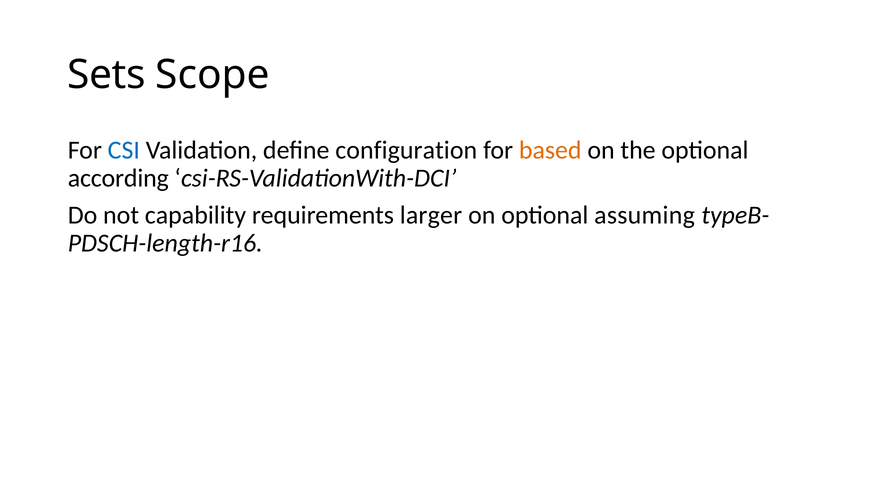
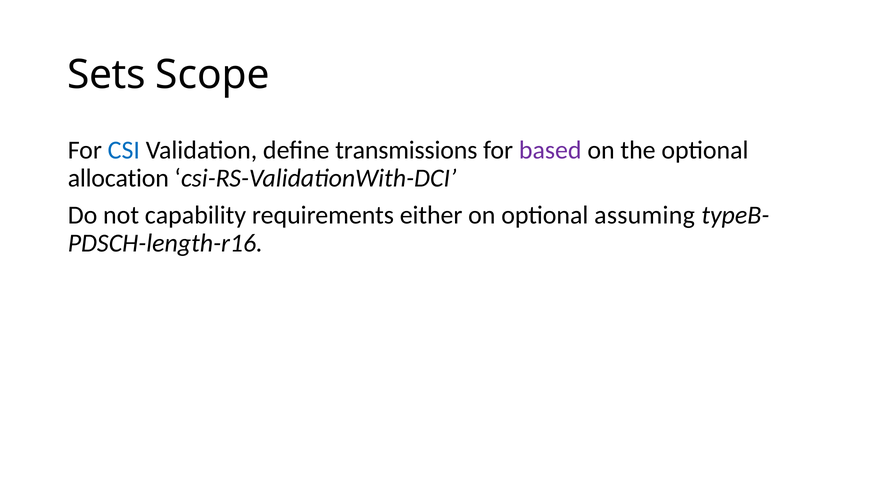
configuration: configuration -> transmissions (406, 150)
based colour: orange -> purple (550, 150)
according: according -> allocation (118, 178)
larger: larger -> either (431, 215)
